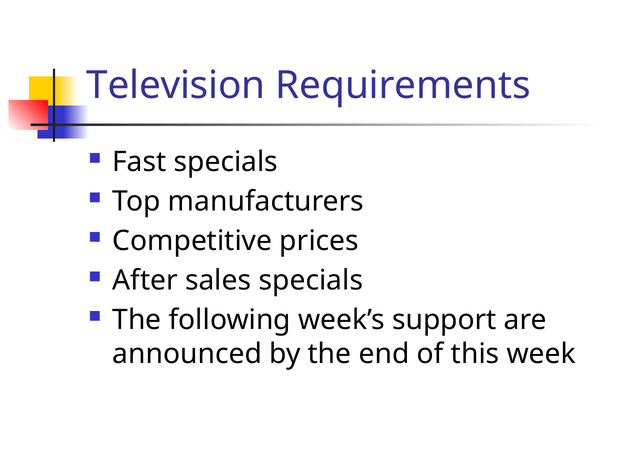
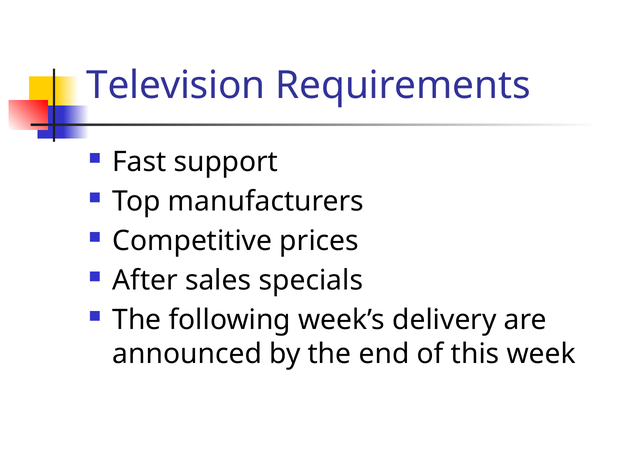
Fast specials: specials -> support (226, 162)
support: support -> delivery (444, 320)
